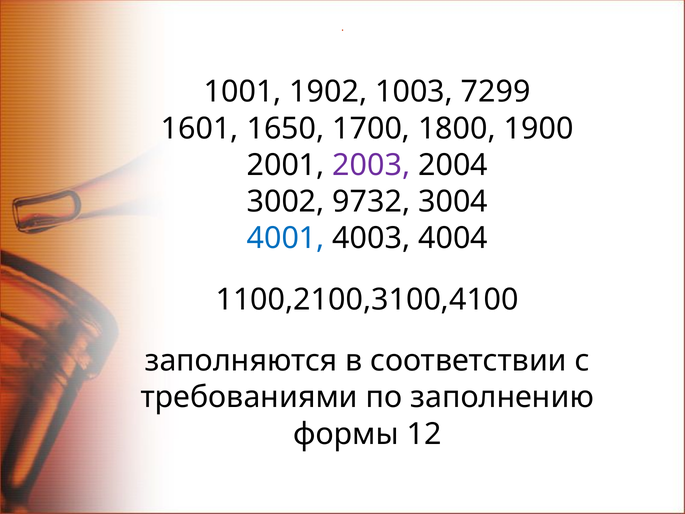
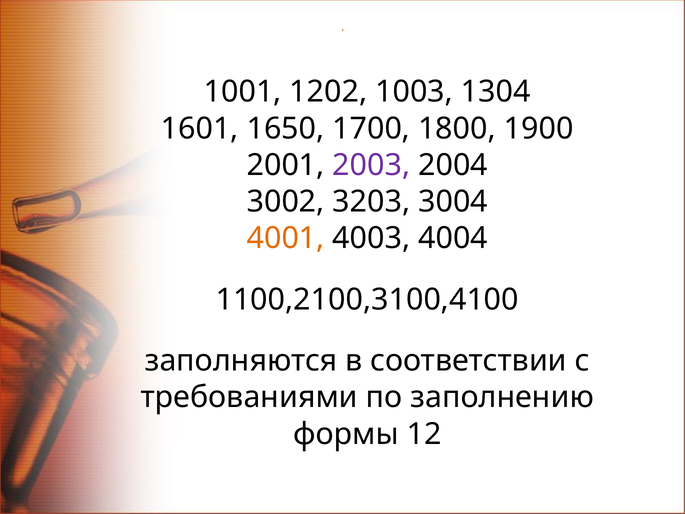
1902: 1902 -> 1202 (328, 92)
7299: 7299 -> 1304 (496, 92)
9732: 9732 -> 3203 (371, 202)
4001 colour: blue -> orange (286, 238)
